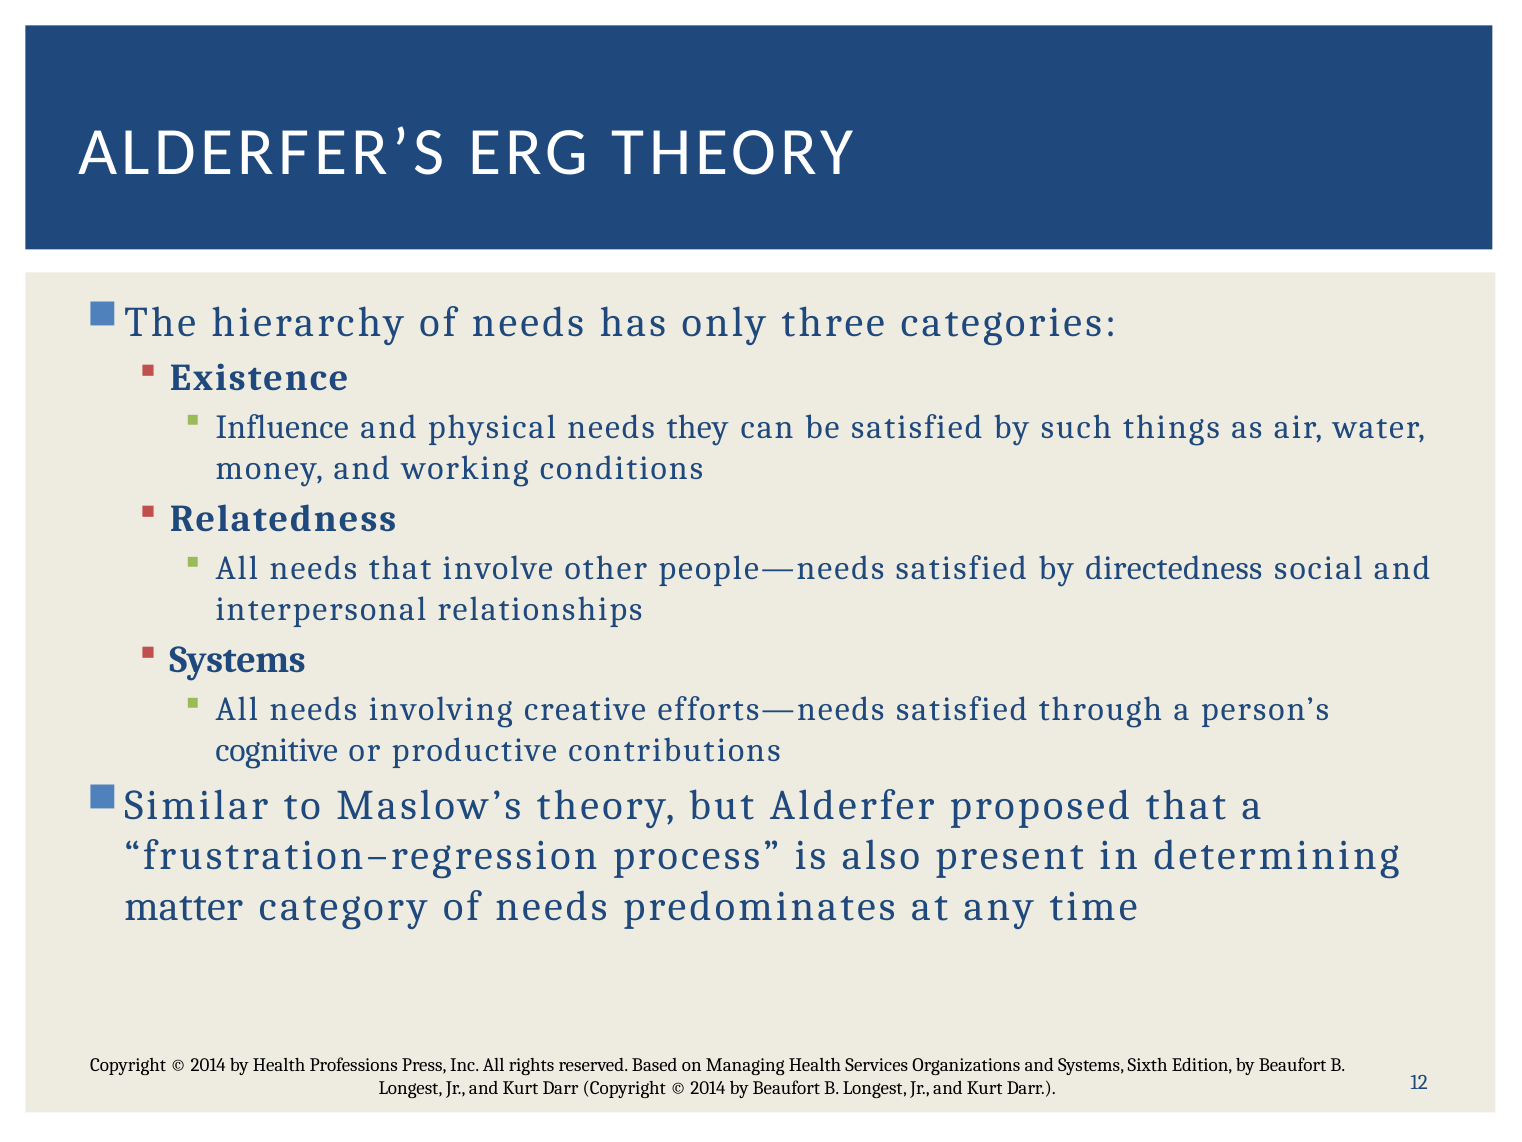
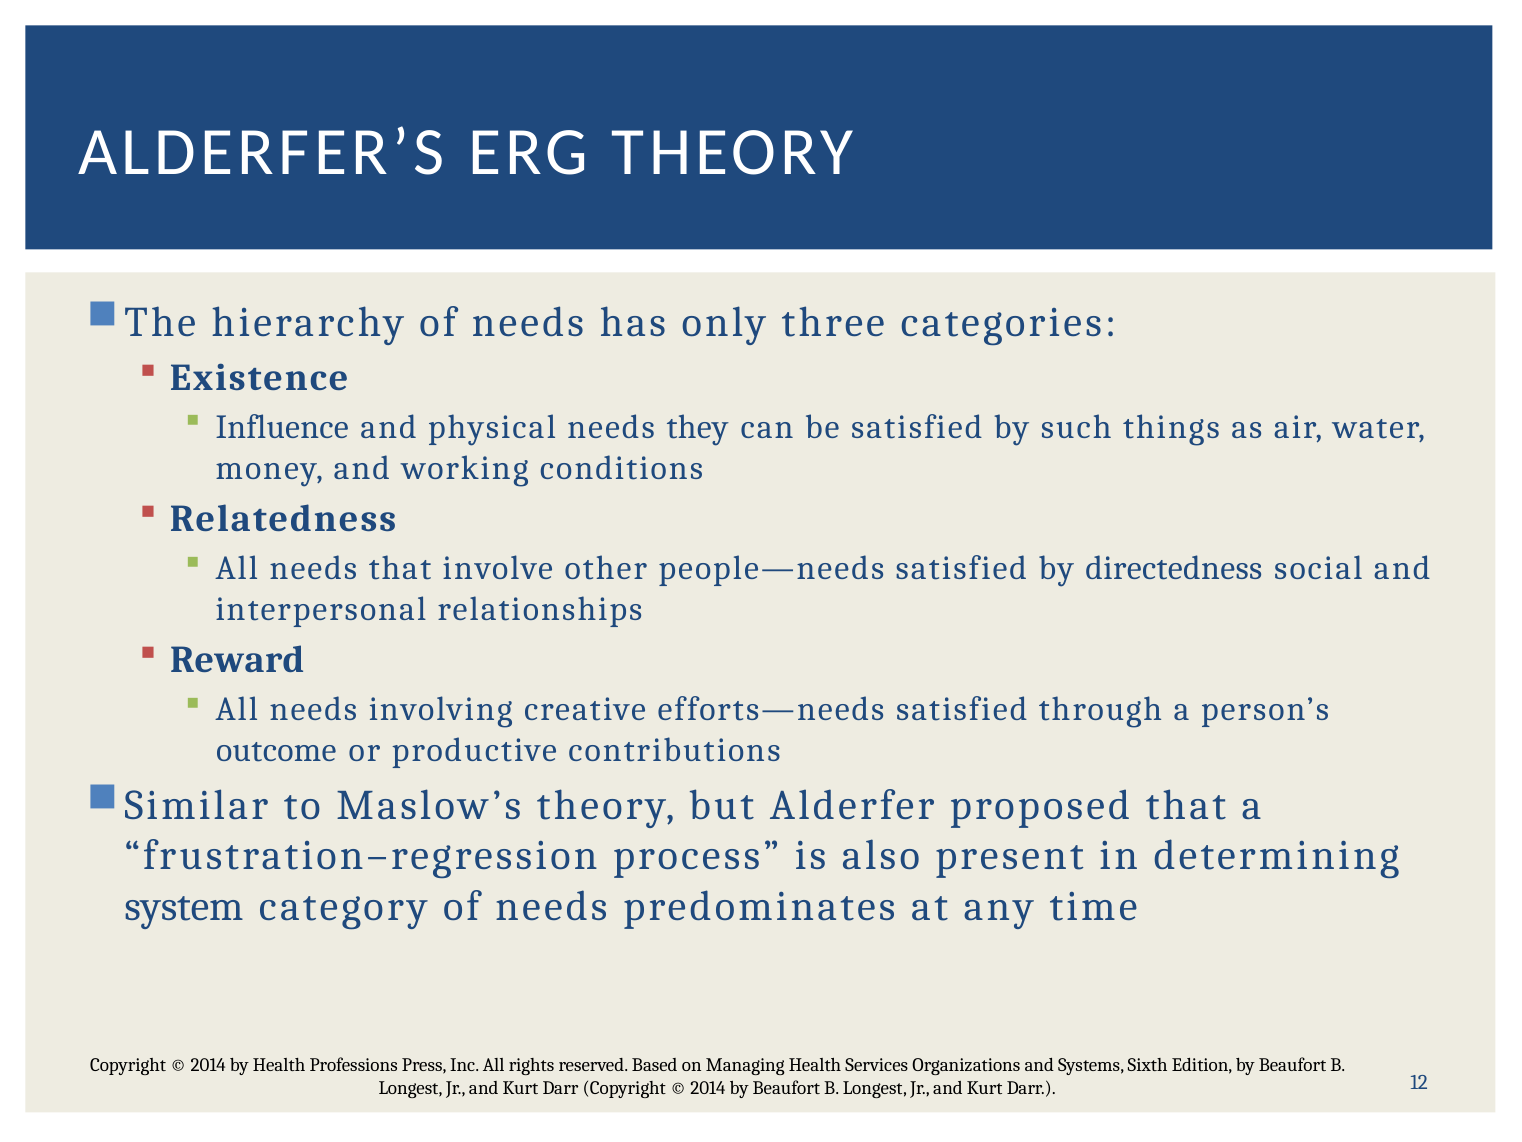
Systems: Systems -> Reward (237, 660)
cognitive: cognitive -> outcome (276, 750)
matter: matter -> system (184, 906)
